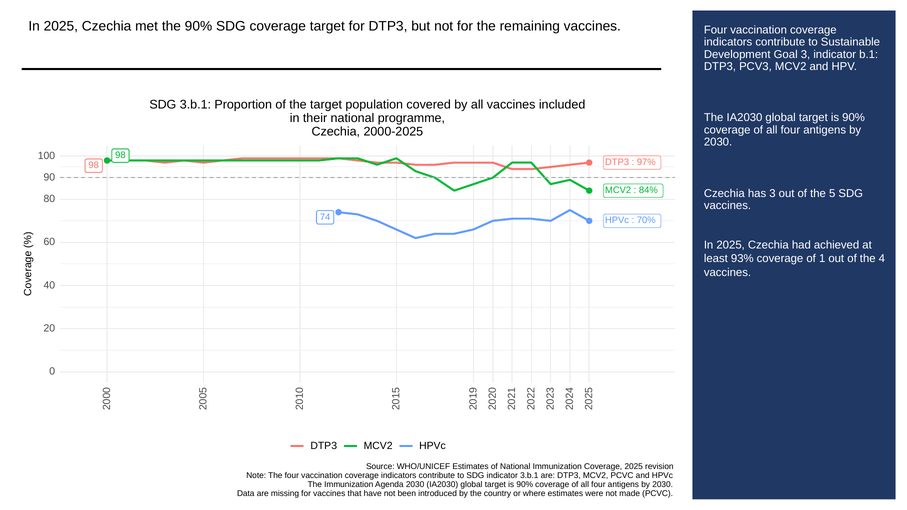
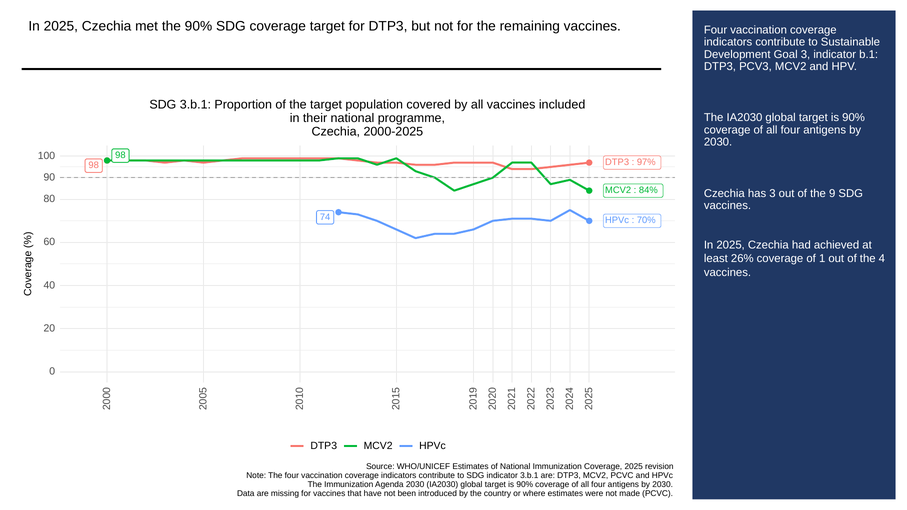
the 5: 5 -> 9 (832, 194)
93%: 93% -> 26% (742, 259)
